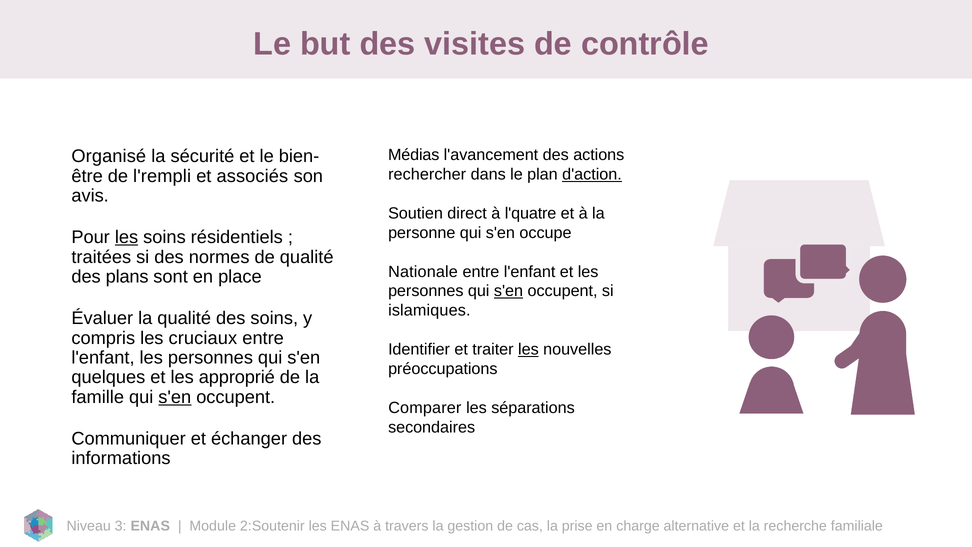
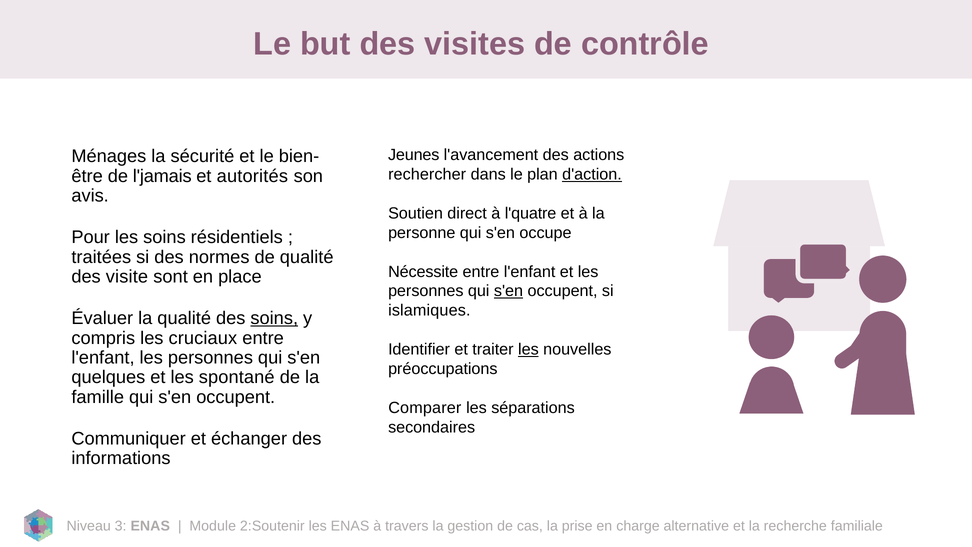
Médias: Médias -> Jeunes (414, 155)
Organisé: Organisé -> Ménages (109, 156)
l'rempli: l'rempli -> l'jamais (162, 176)
associés: associés -> autorités (252, 176)
les underline: present -> none (127, 237)
Nationale: Nationale -> Nécessite (423, 272)
plans: plans -> visite (127, 277)
soins underline: none -> present (274, 318)
approprié: approprié -> spontané (237, 377)
s'en underline: present -> none (175, 397)
